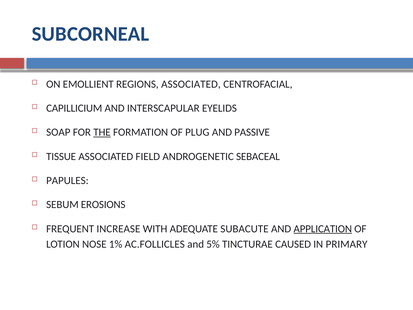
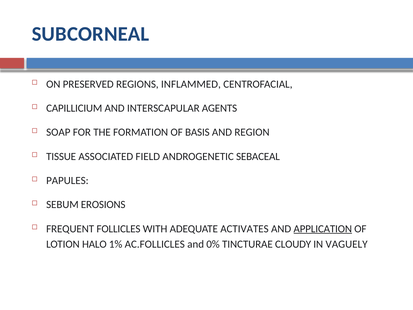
EMOLLIENT: EMOLLIENT -> PRESERVED (88, 84)
REGIONS ASSOCIATED: ASSOCIATED -> INFLAMMED (191, 84)
EYELIDS: EYELIDS -> AGENTS (220, 108)
THE underline: present -> none (102, 132)
PLUG: PLUG -> BASIS (197, 132)
PASSIVE: PASSIVE -> REGION (252, 132)
INCREASE: INCREASE -> FOLLICLES (119, 229)
SUBACUTE: SUBACUTE -> ACTIVATES (244, 229)
NOSE: NOSE -> HALO (94, 244)
5%: 5% -> 0% (213, 244)
CAUSED: CAUSED -> CLOUDY (293, 244)
PRIMARY: PRIMARY -> VAGUELY (347, 244)
